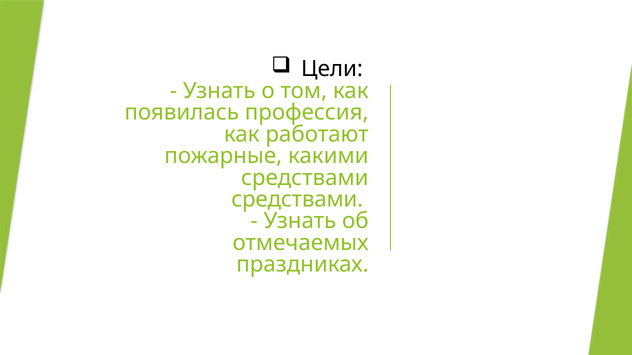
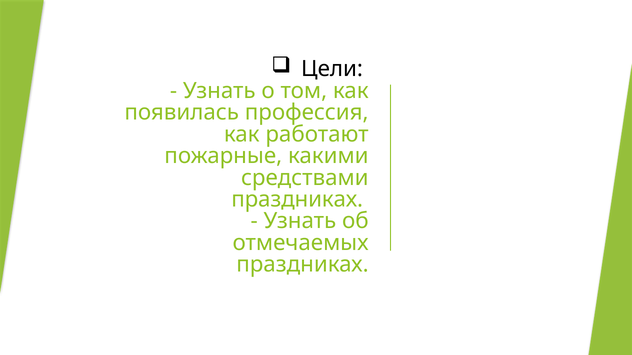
средствами: средствами -> праздниках (297, 200)
